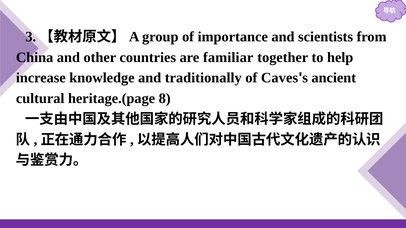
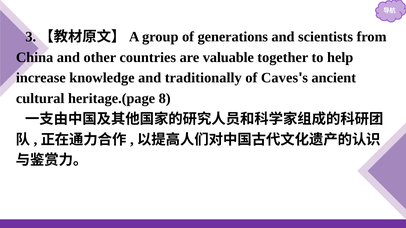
importance: importance -> generations (233, 37)
familiar: familiar -> valuable (228, 57)
